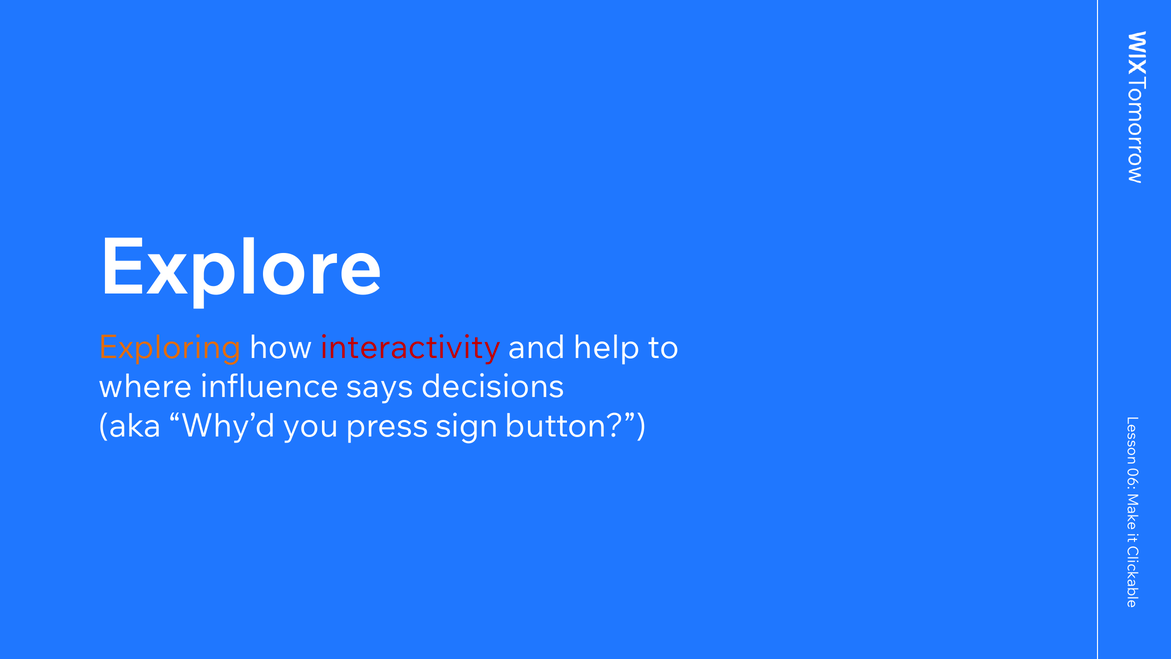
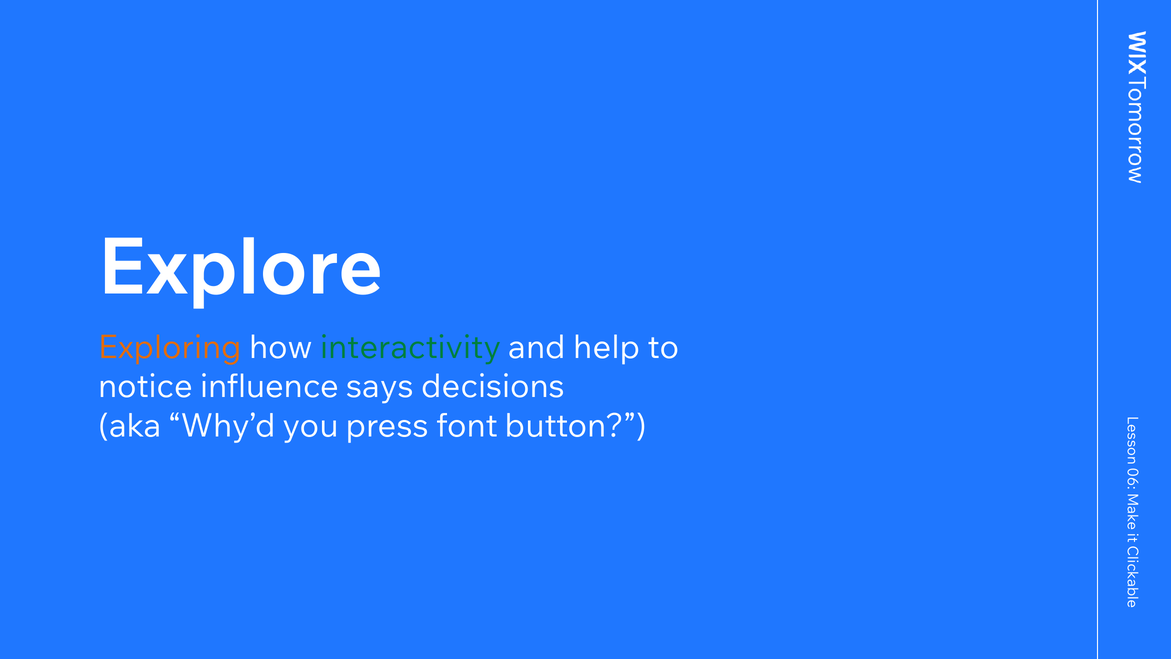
interactivity colour: red -> green (411, 348)
where: where -> notice (146, 387)
sign: sign -> font (467, 426)
